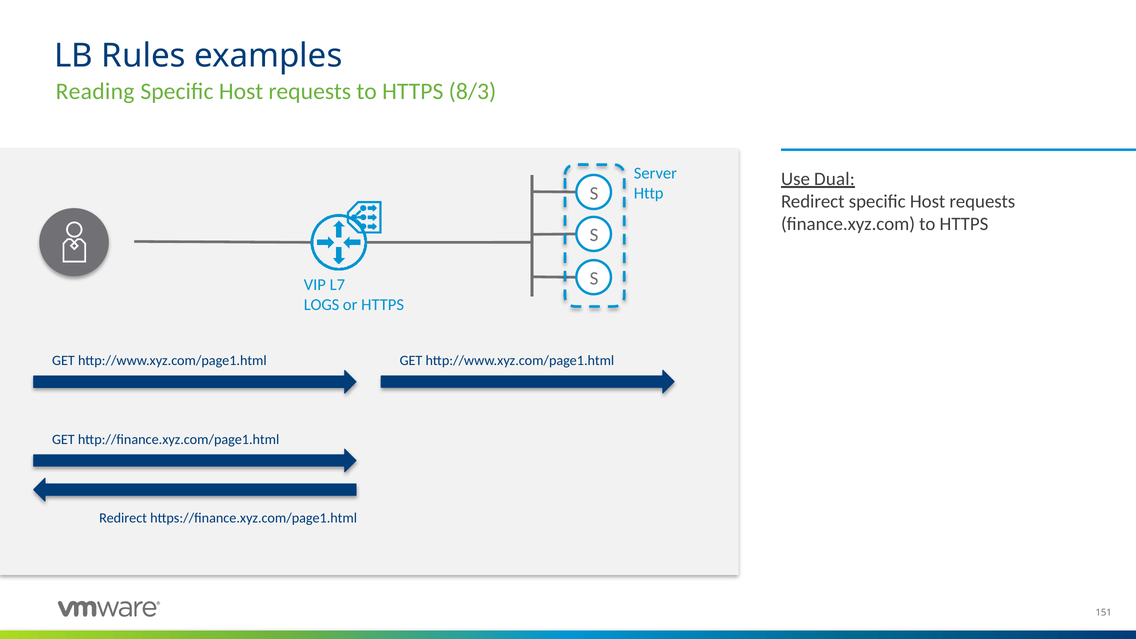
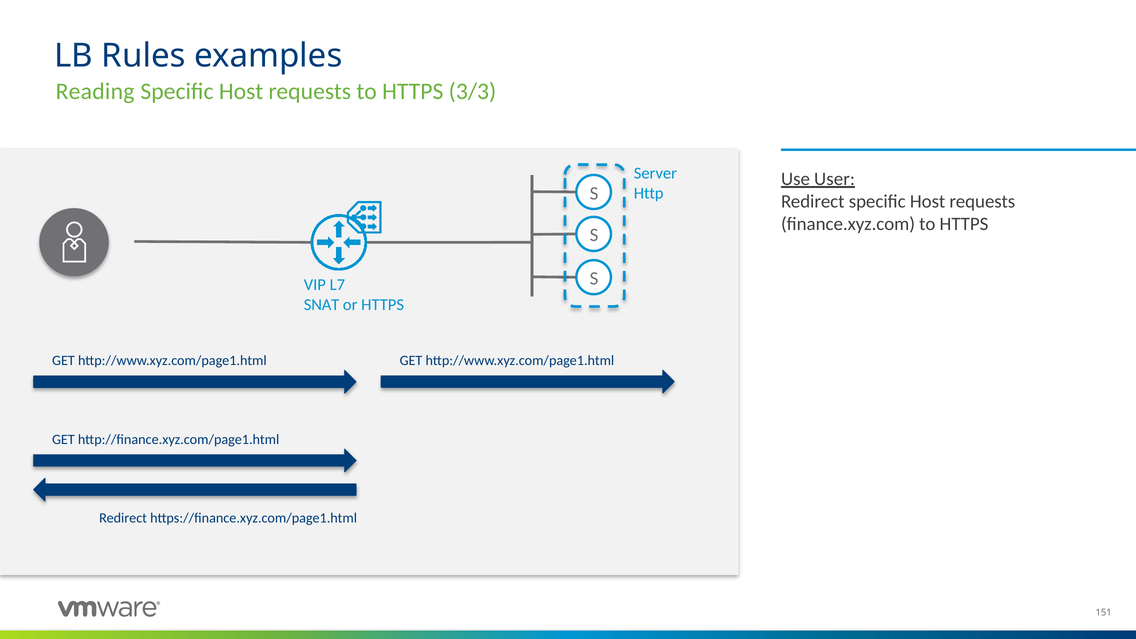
8/3: 8/3 -> 3/3 (473, 92)
Dual: Dual -> User (835, 179)
LOGS: LOGS -> SNAT (322, 305)
